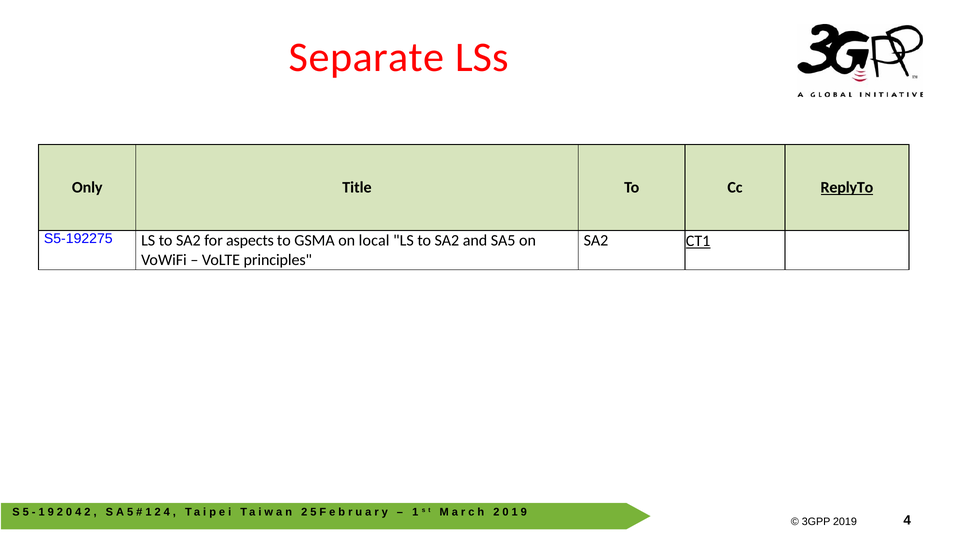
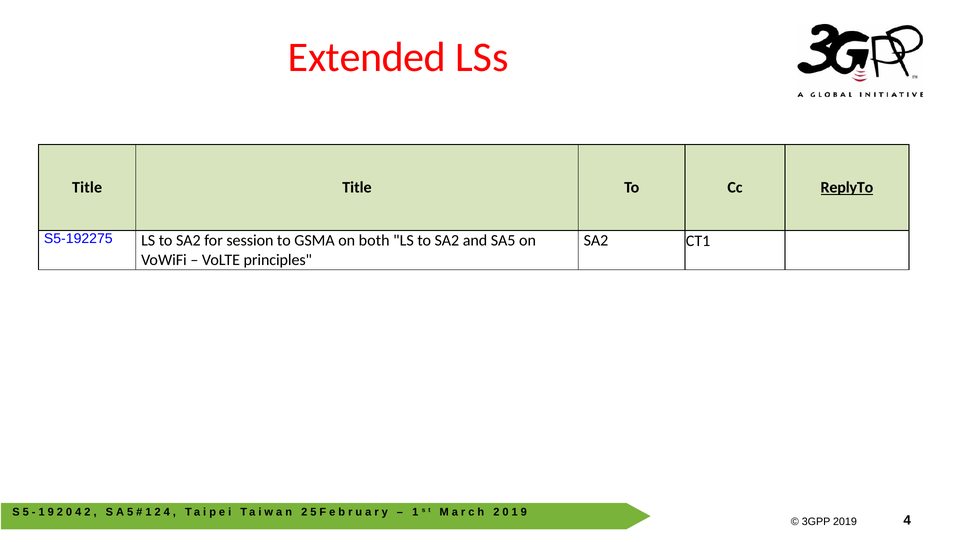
Separate: Separate -> Extended (367, 57)
Only: Only -> Title (87, 188)
aspects: aspects -> session (250, 240)
local: local -> both (374, 240)
CT1 underline: present -> none (698, 241)
